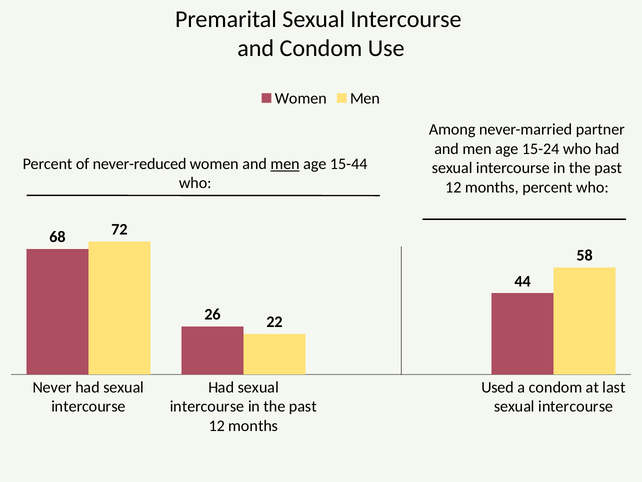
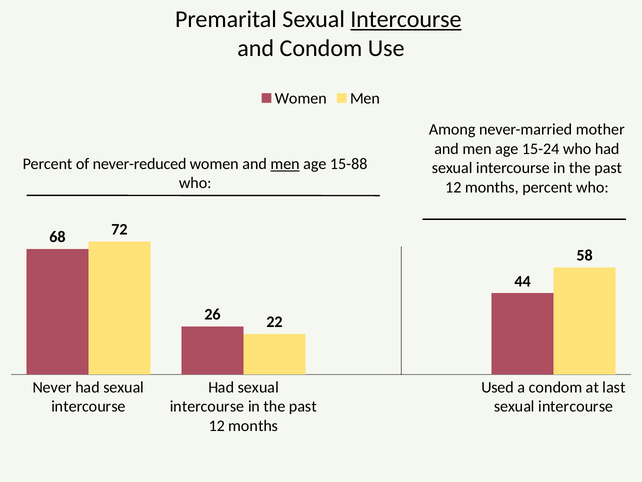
Intercourse underline: none -> present (406, 19)
partner: partner -> mother (600, 129)
15-44: 15-44 -> 15-88 (349, 164)
